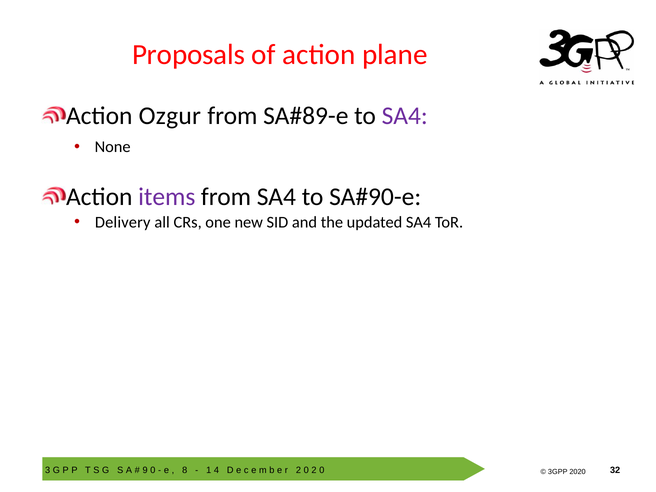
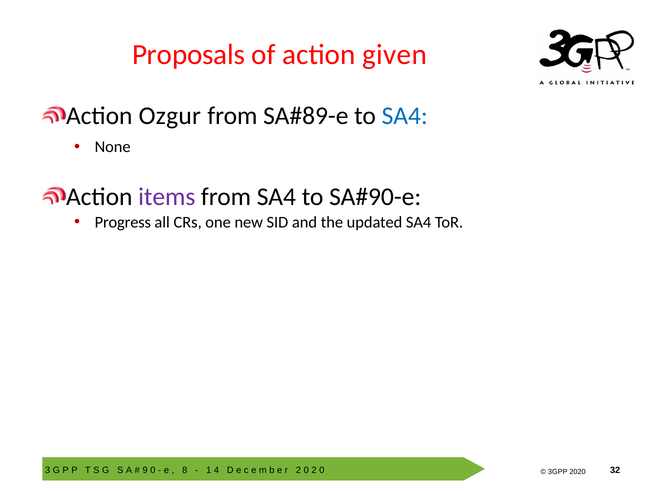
plane: plane -> given (395, 55)
SA4 colour: purple -> blue (405, 116)
Delivery: Delivery -> Progress (123, 222)
